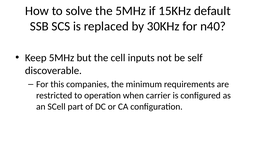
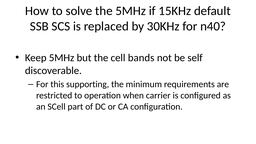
inputs: inputs -> bands (141, 58)
companies: companies -> supporting (88, 84)
